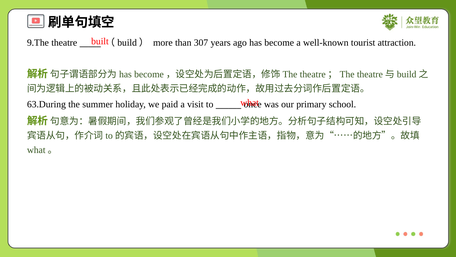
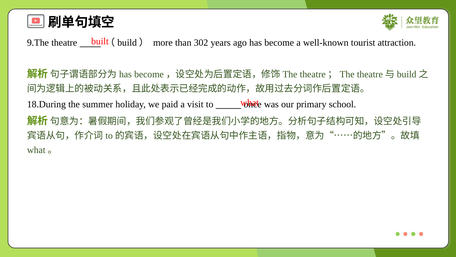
307: 307 -> 302 (201, 43)
63.During: 63.During -> 18.During (46, 104)
